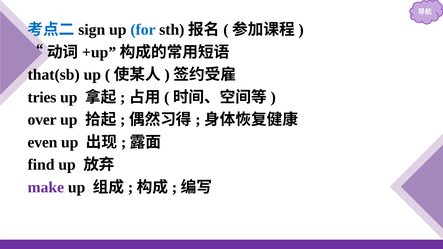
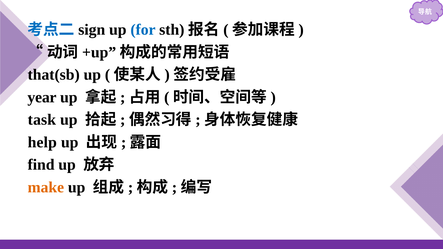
tries: tries -> year (42, 97)
over: over -> task (42, 120)
even: even -> help (42, 142)
make colour: purple -> orange (46, 187)
